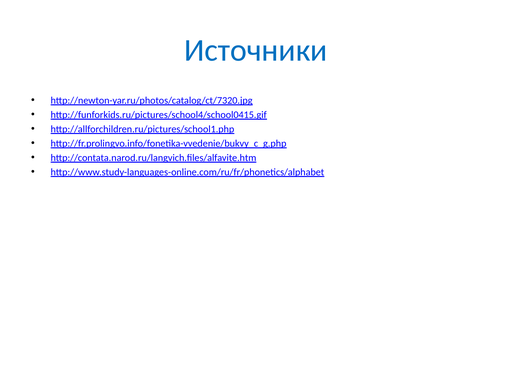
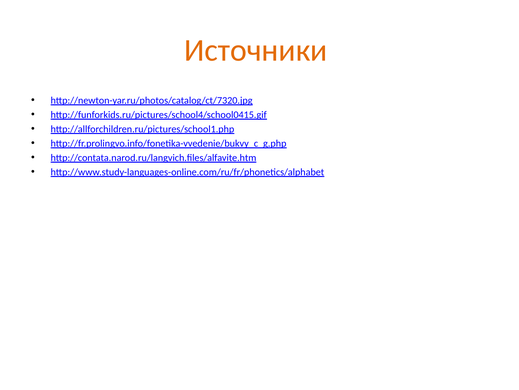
Источники colour: blue -> orange (256, 50)
